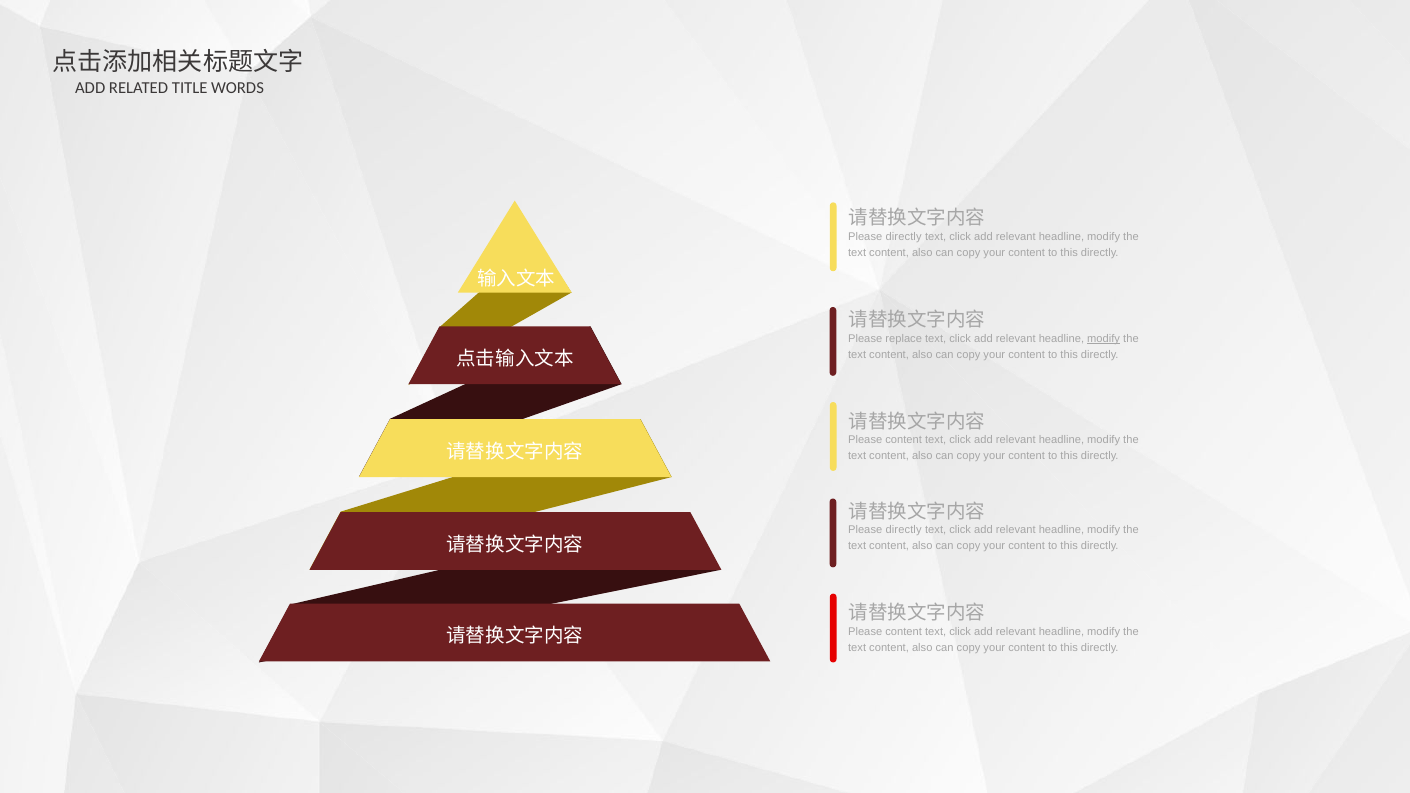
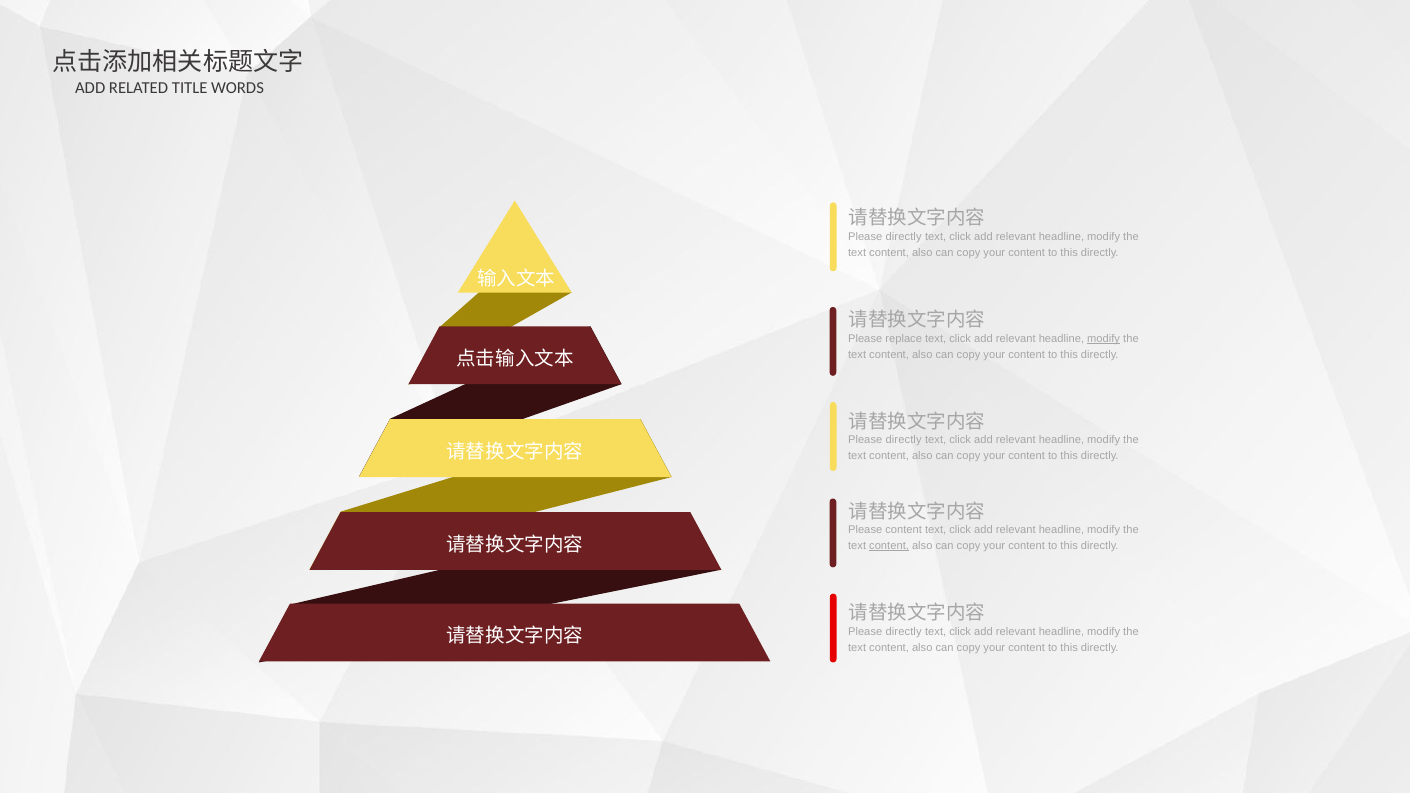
content: content -> directly (904, 440)
directly: directly -> content (904, 530)
content underline: none -> present (889, 546)
content: content -> directly (904, 632)
